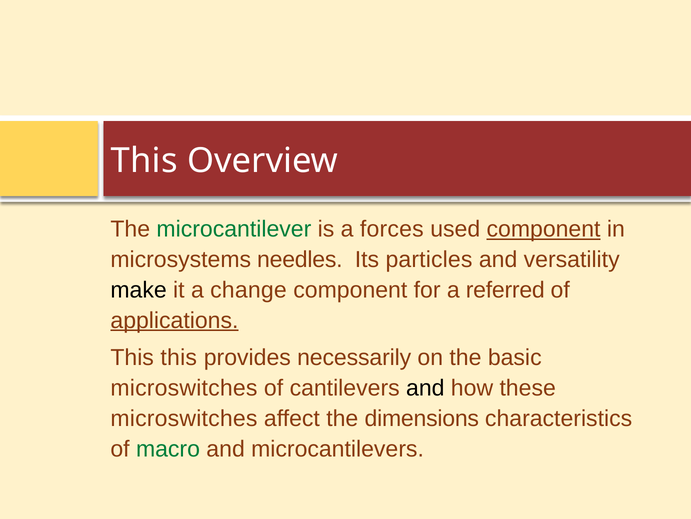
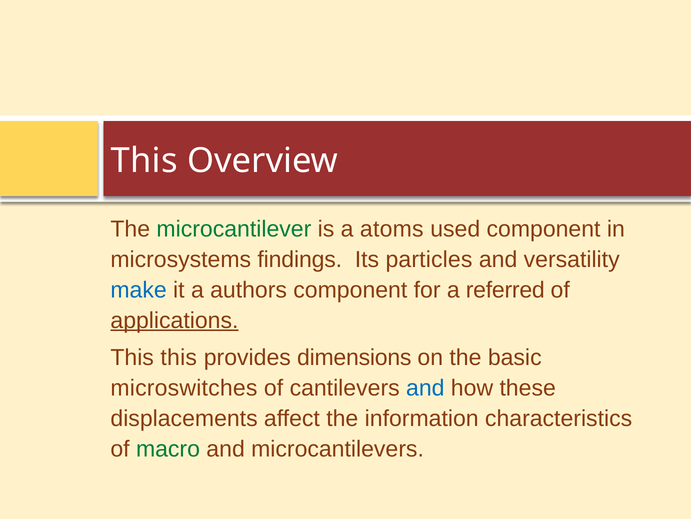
forces: forces -> atoms (392, 229)
component underline: present -> none (544, 229)
needles: needles -> findings (300, 259)
make colour: black -> blue (139, 290)
change: change -> authors (249, 290)
necessarily: necessarily -> dimensions (354, 357)
and colour: black -> blue (425, 388)
microswitches: microswitches -> displacements (184, 418)
dimensions: dimensions -> information (422, 418)
